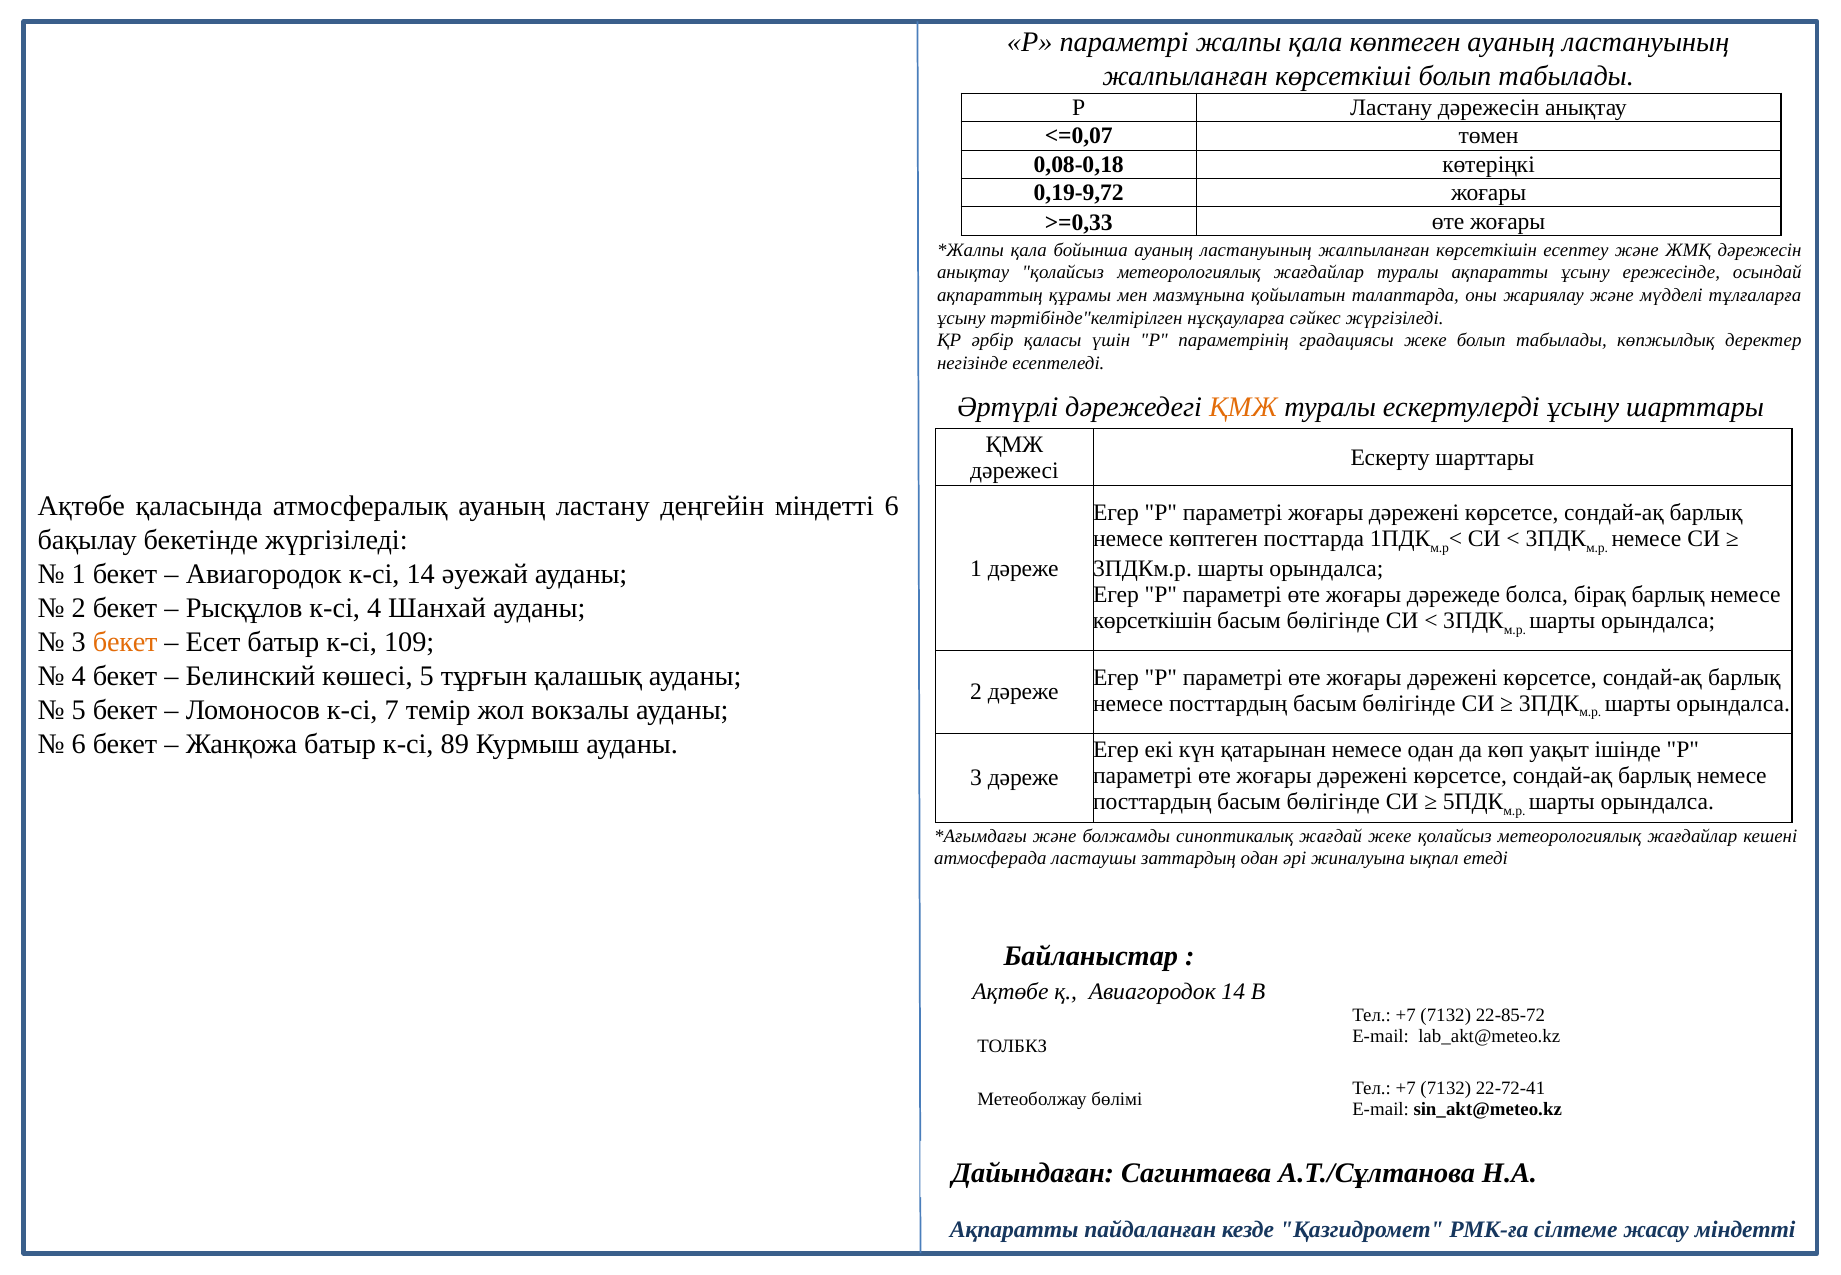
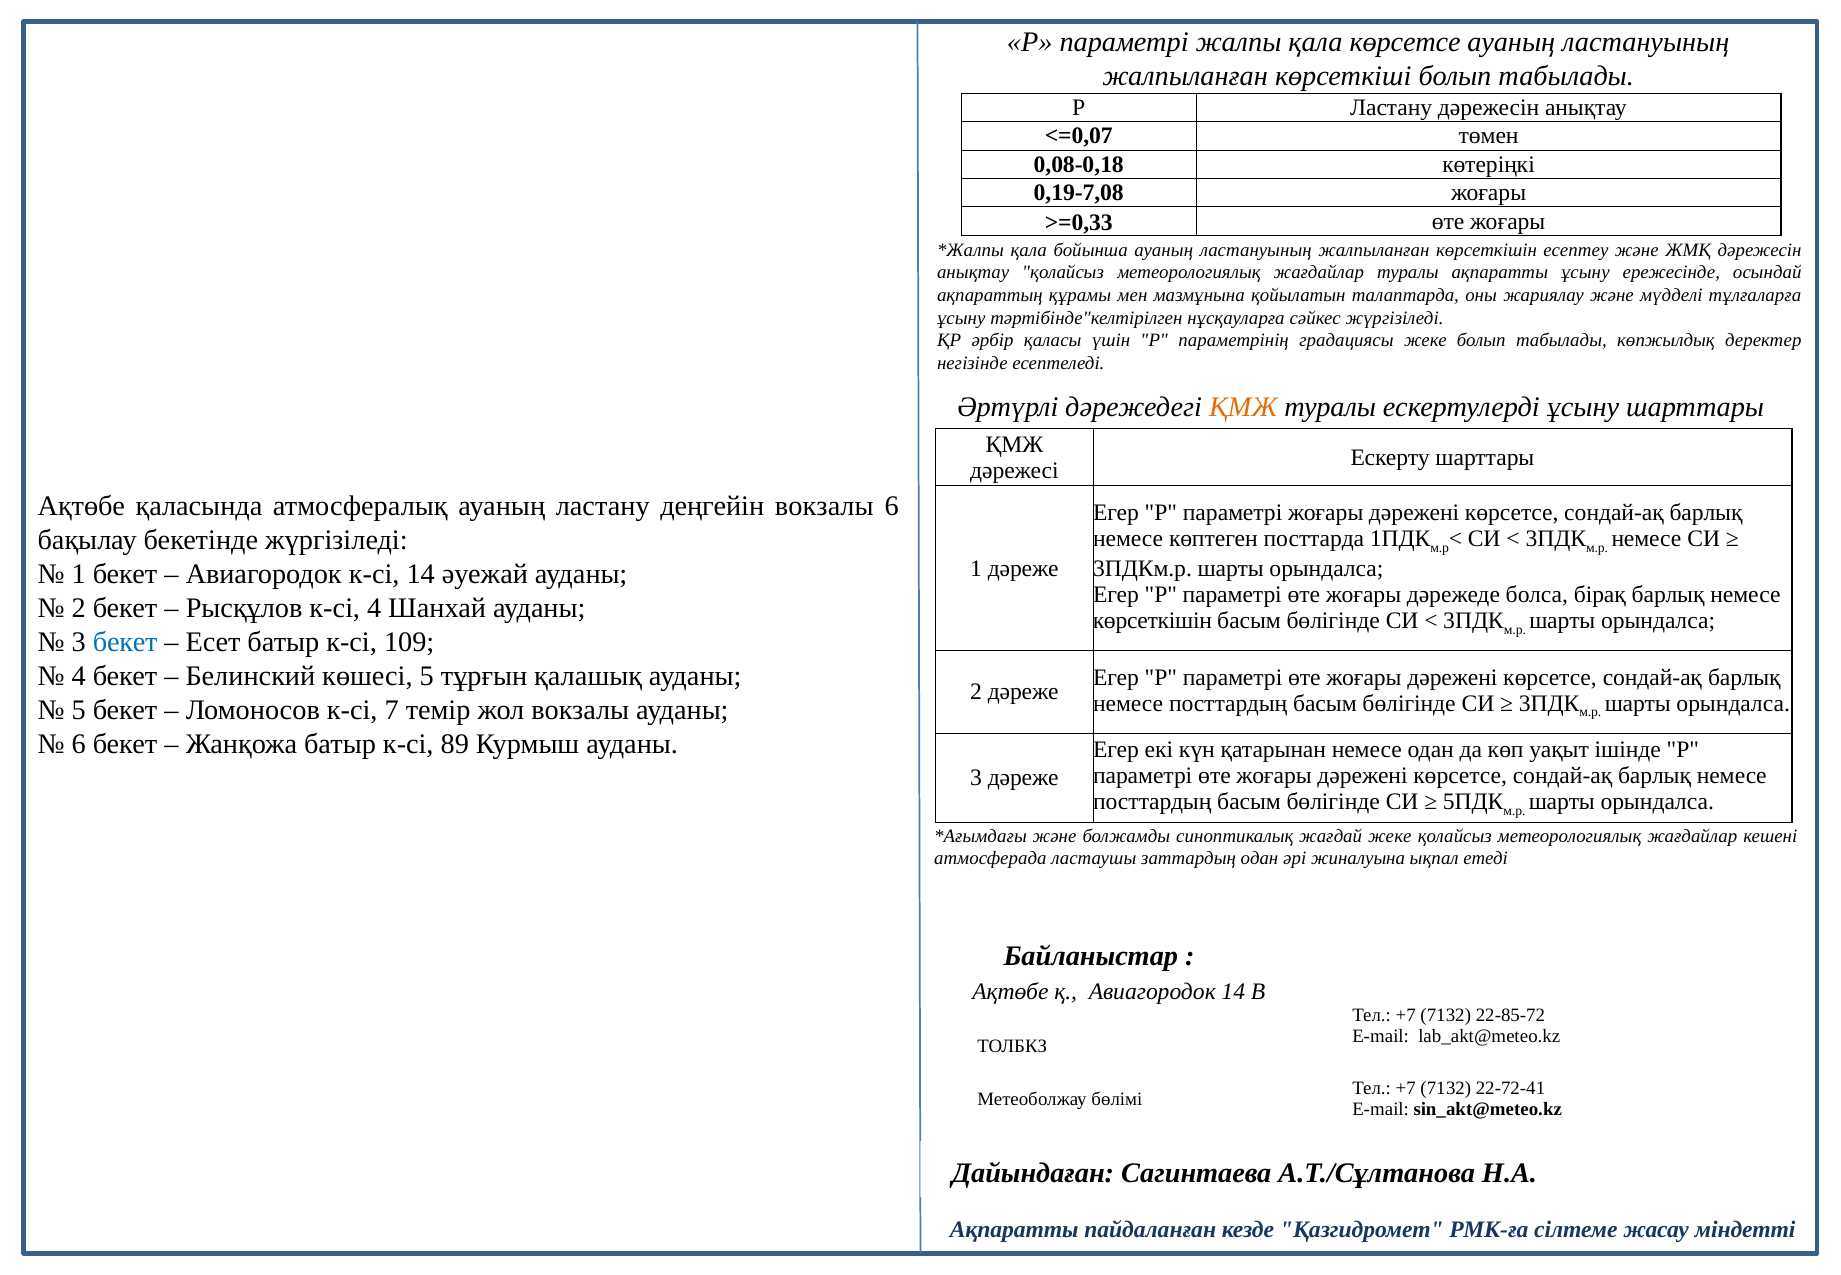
қала көптеген: көптеген -> көрсетсе (1405, 42)
0,19-9,72: 0,19-9,72 -> 0,19-7,08 (1079, 193)
деңгейін міндетті: міндетті -> вокзалы (824, 506)
бекет colour: orange -> blue (125, 642)
